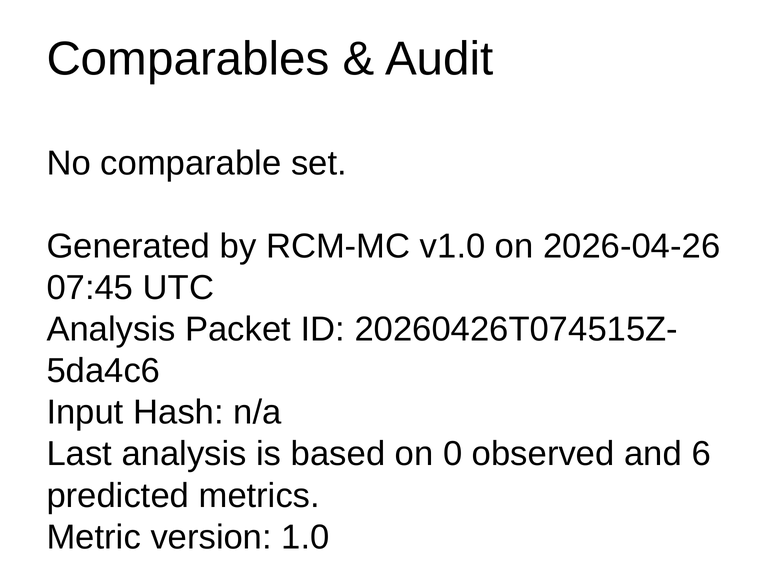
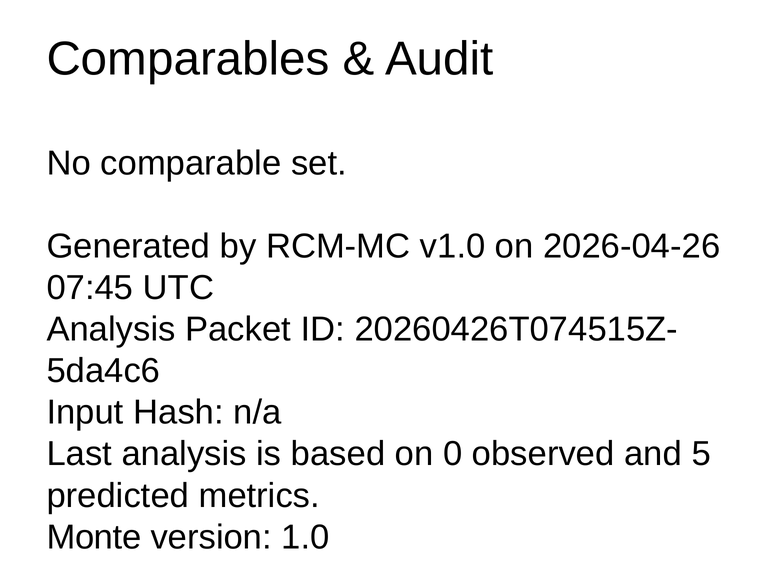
6: 6 -> 5 (701, 454)
Metric: Metric -> Monte (94, 537)
